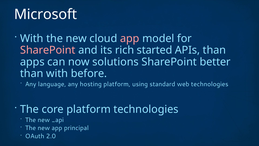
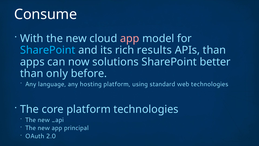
Microsoft: Microsoft -> Consume (46, 14)
SharePoint colour: pink -> light blue (48, 50)
started: started -> results (154, 50)
than with: with -> only (57, 73)
